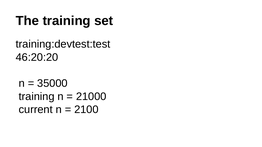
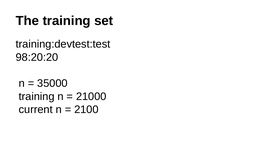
46:20:20: 46:20:20 -> 98:20:20 (37, 57)
